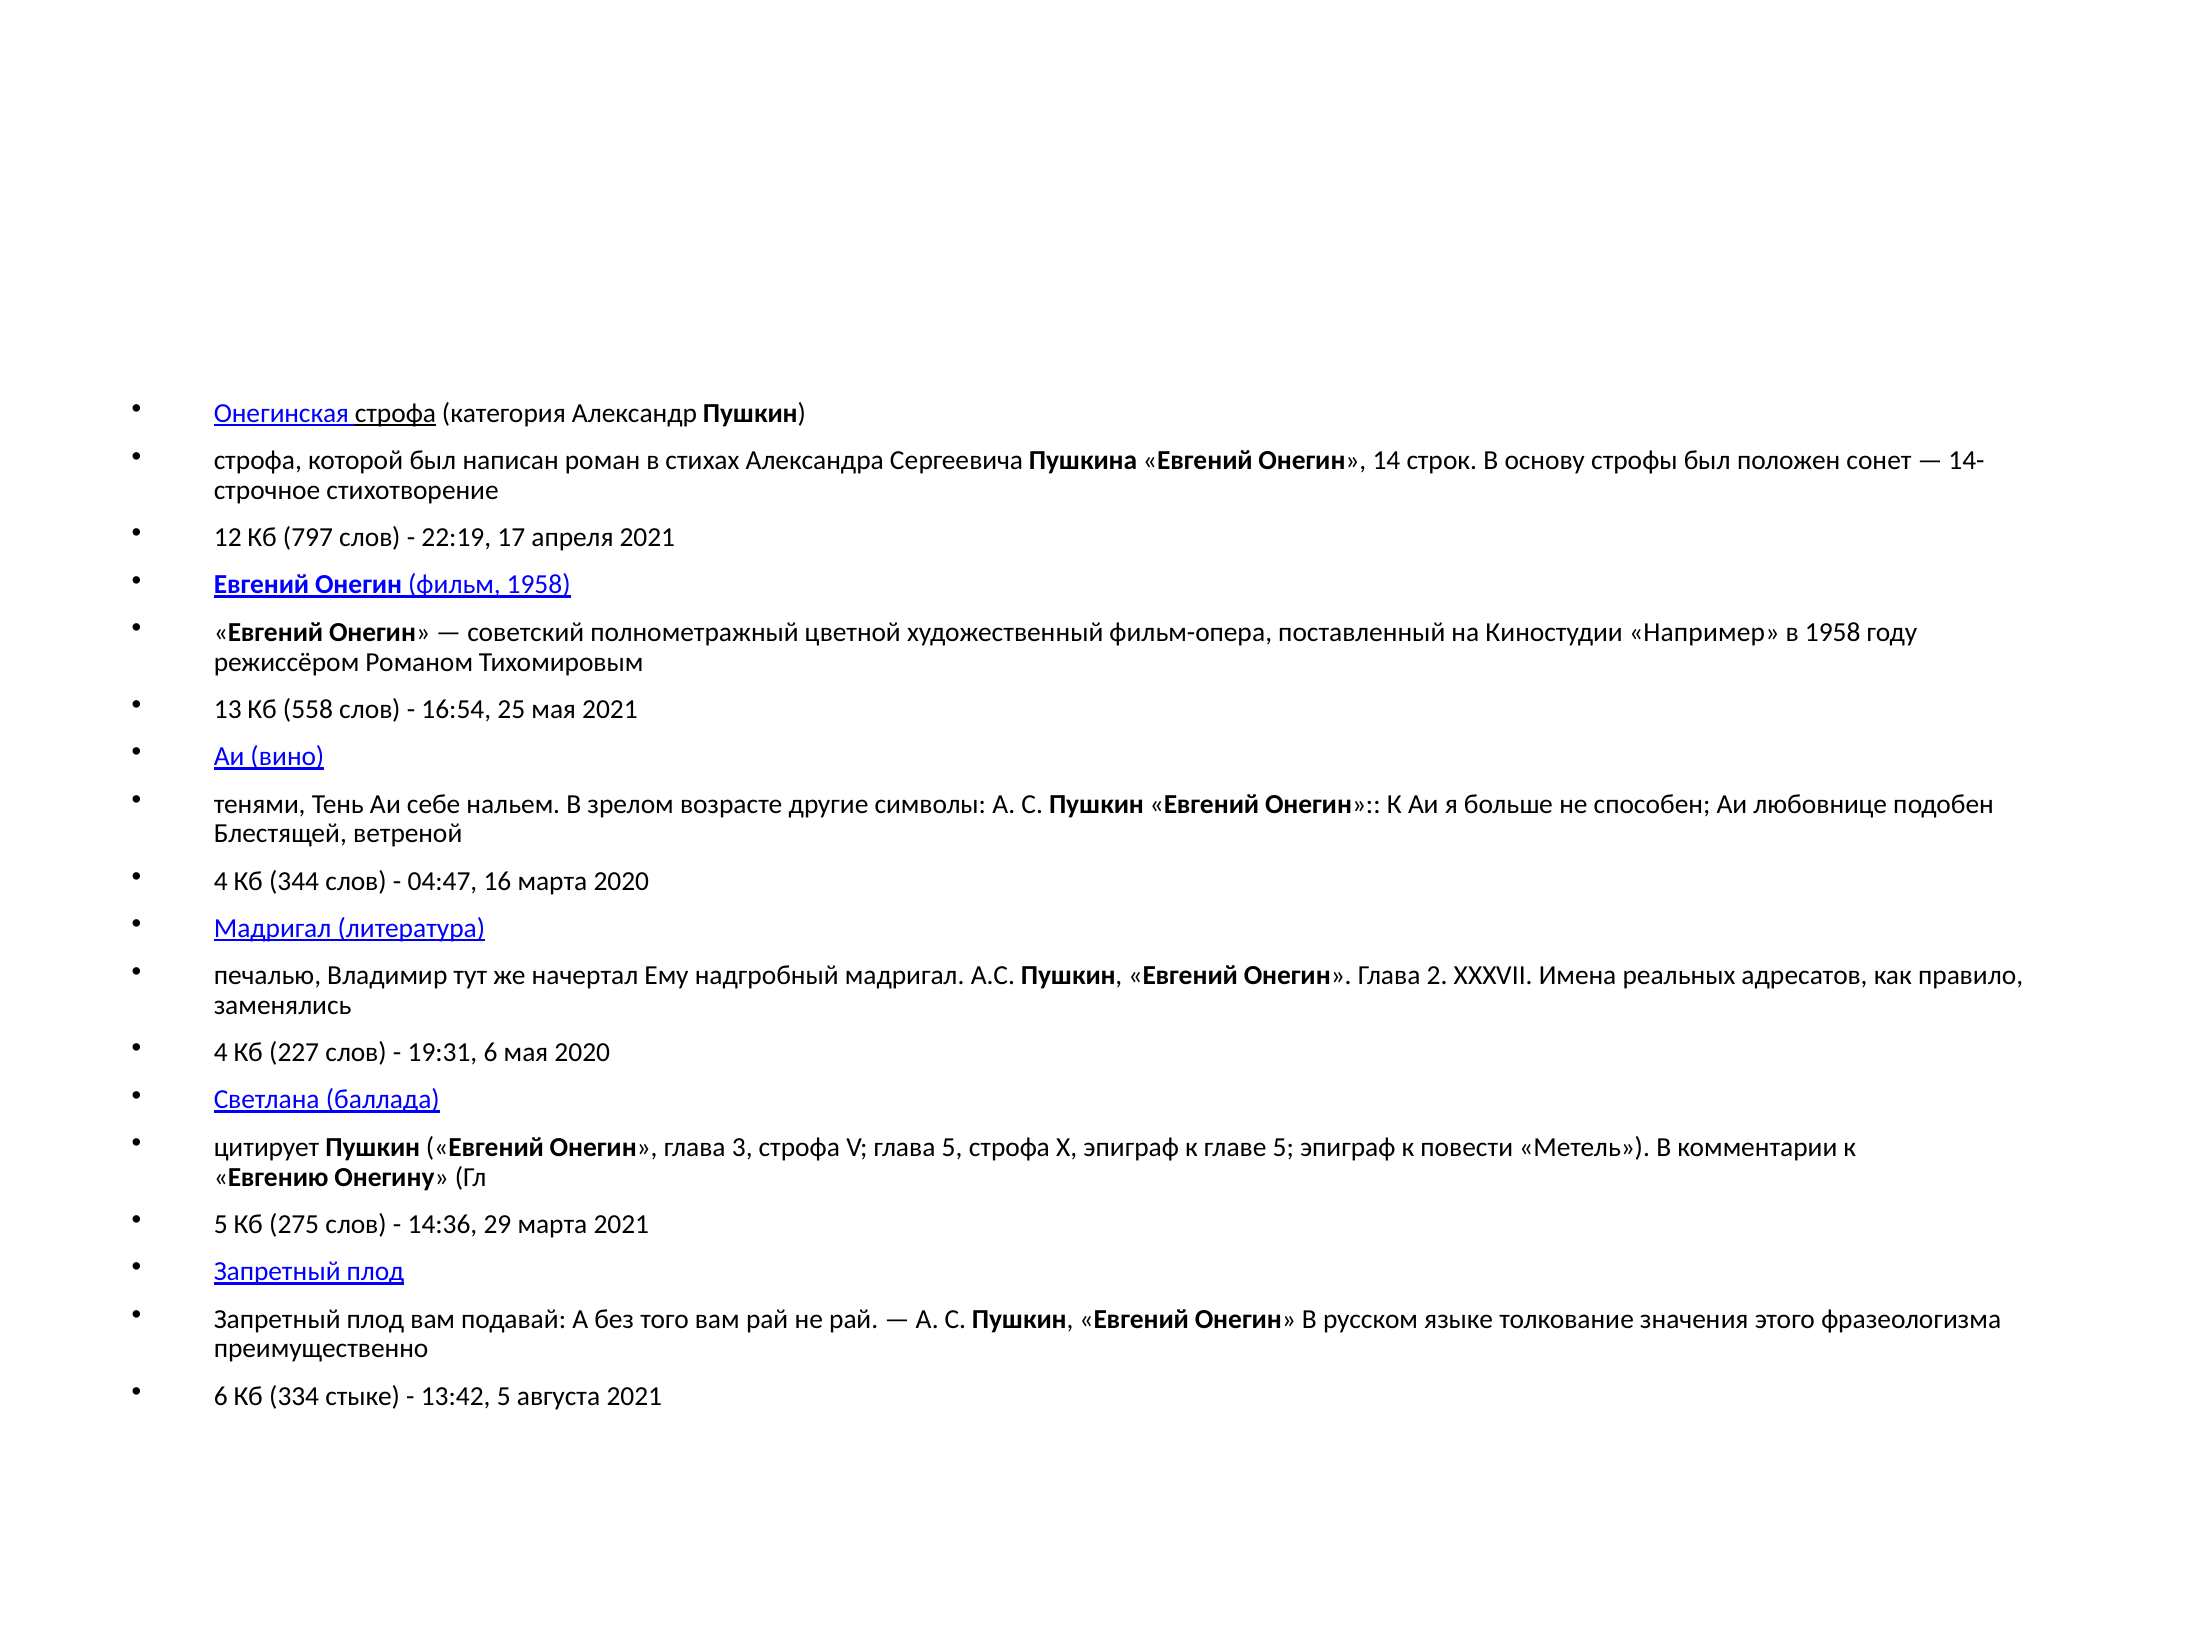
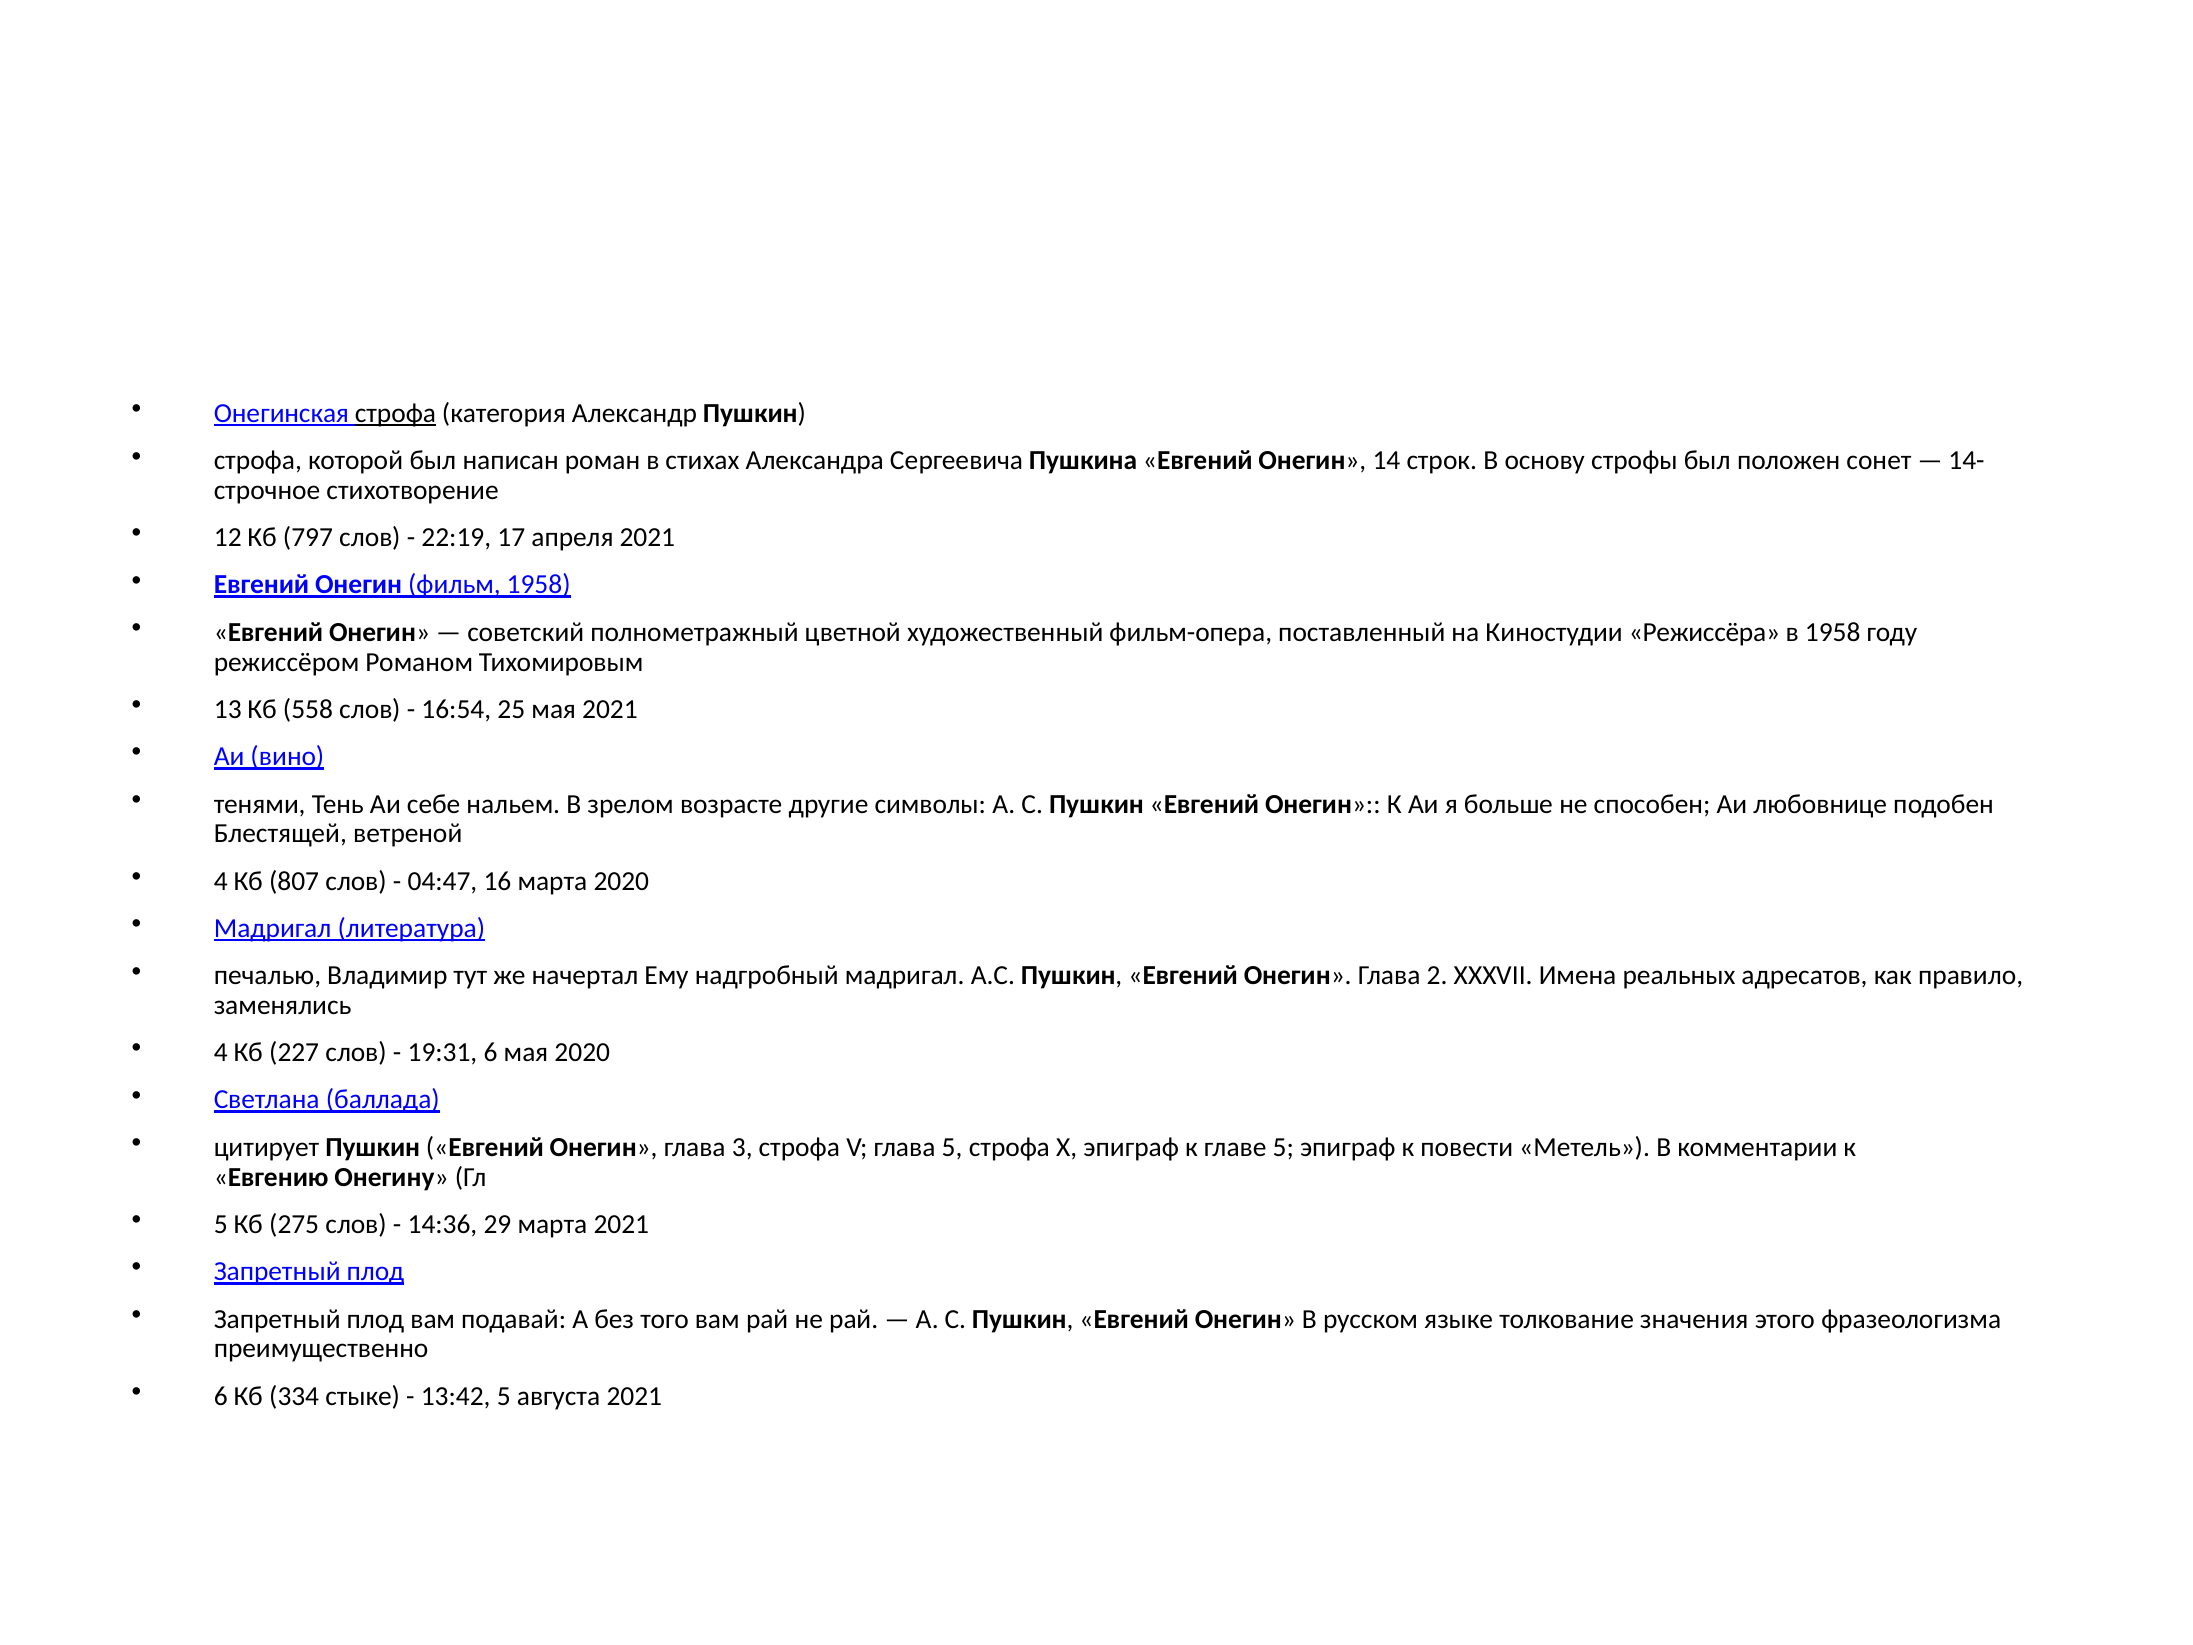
Например: Например -> Режиссёра (1704, 632)
344: 344 -> 807 (294, 881)
